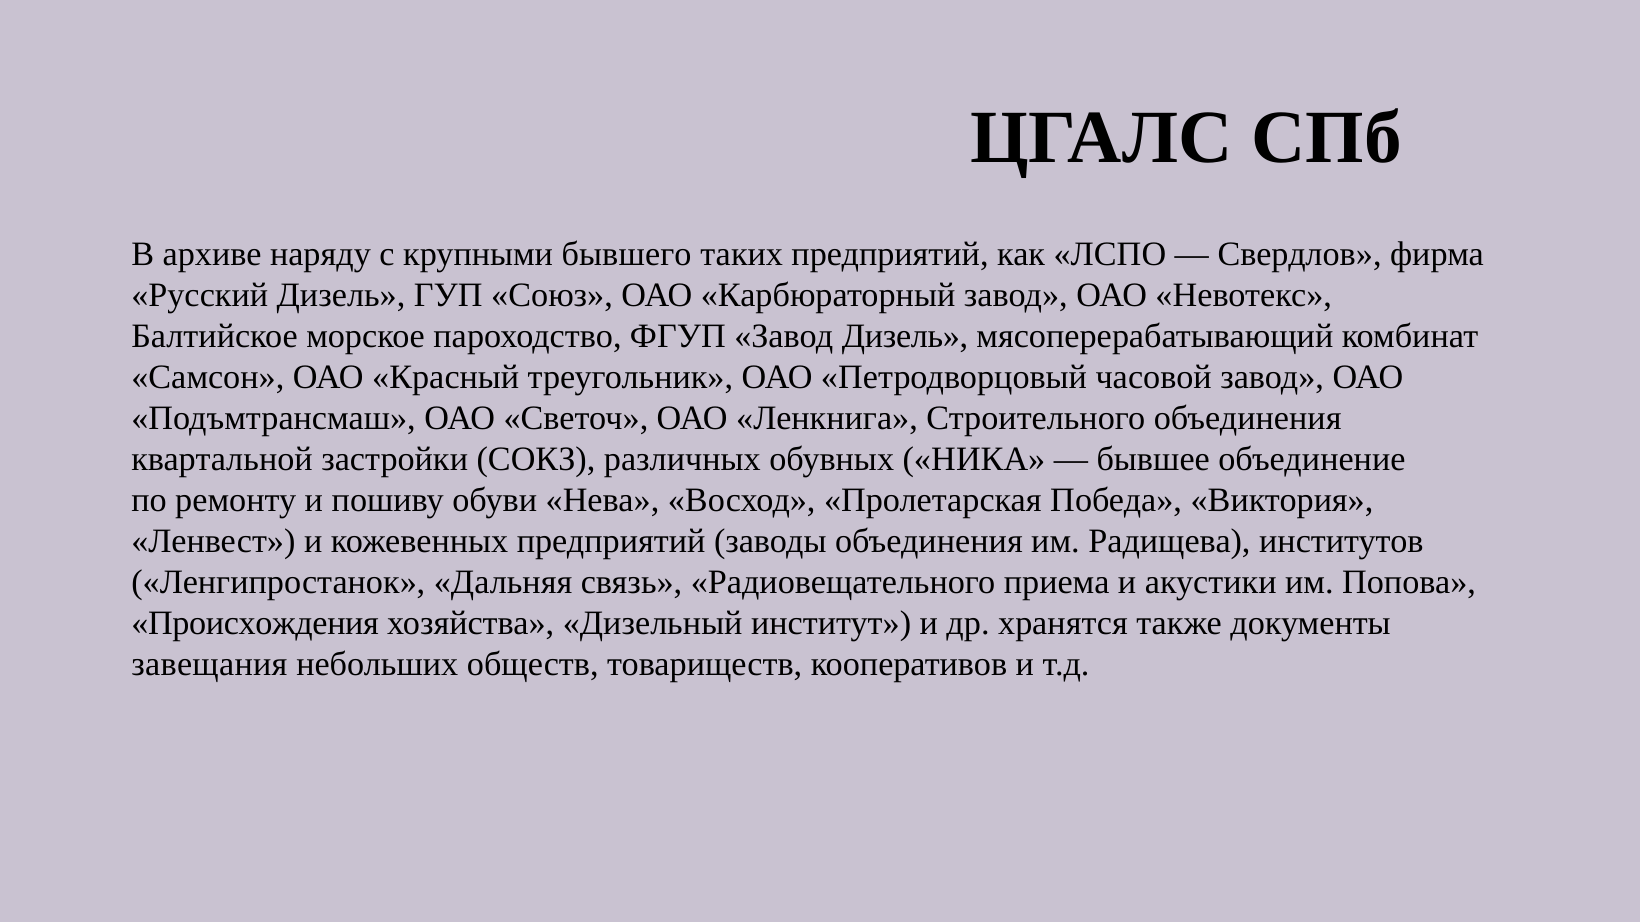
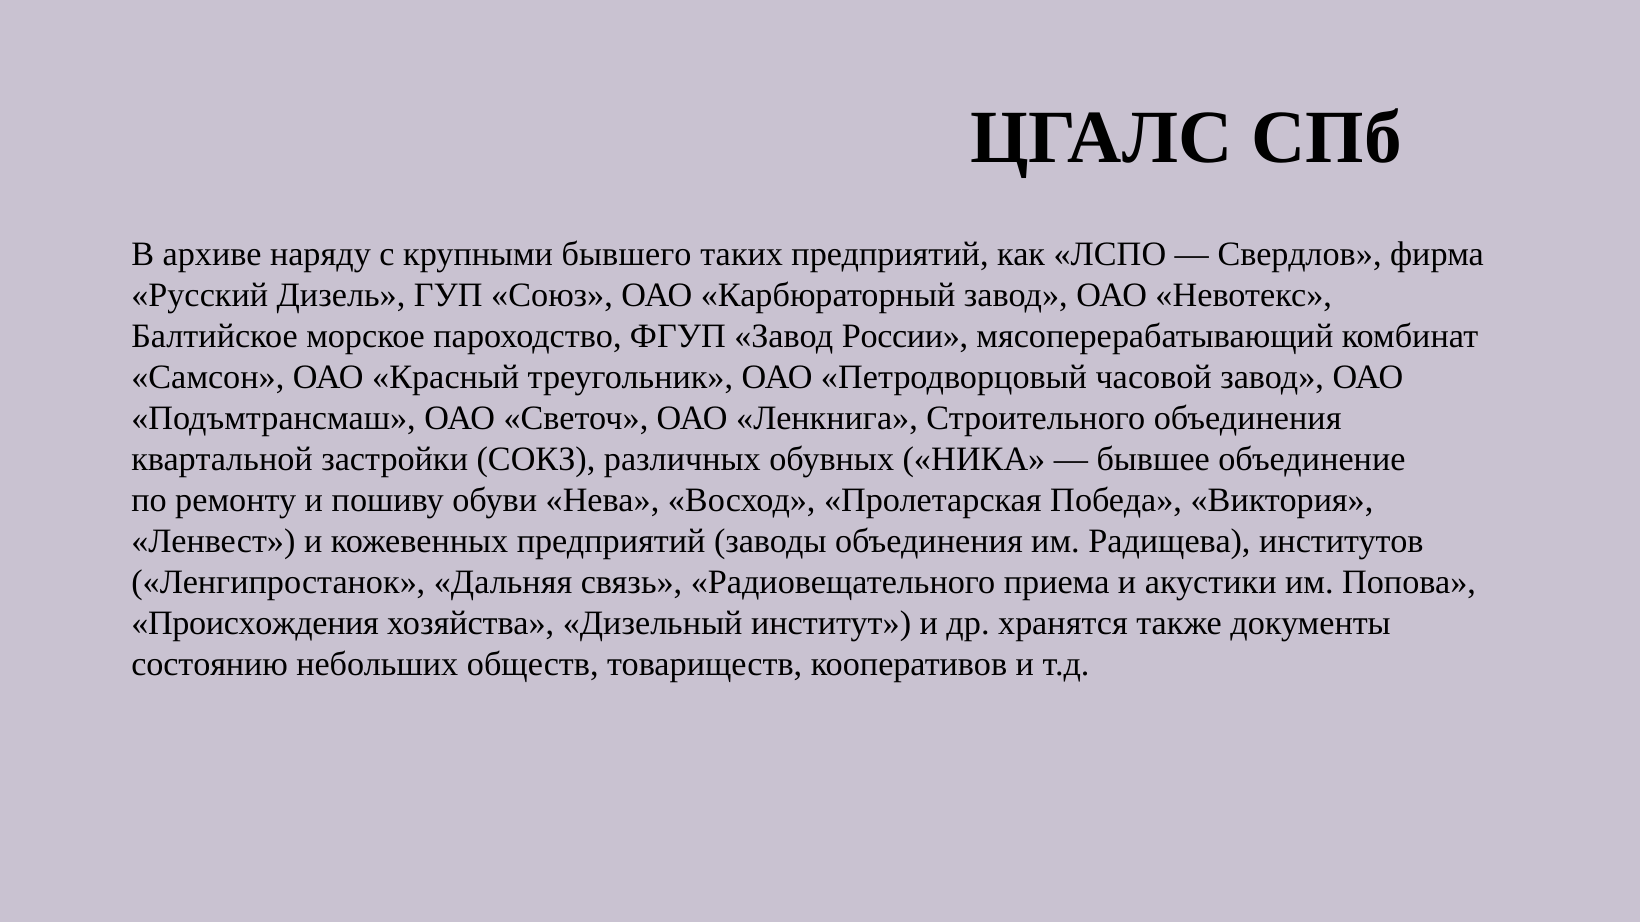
Завод Дизель: Дизель -> России (905, 337)
завещания: завещания -> состоянию (210, 665)
